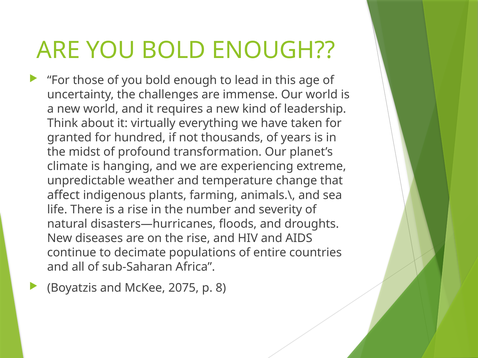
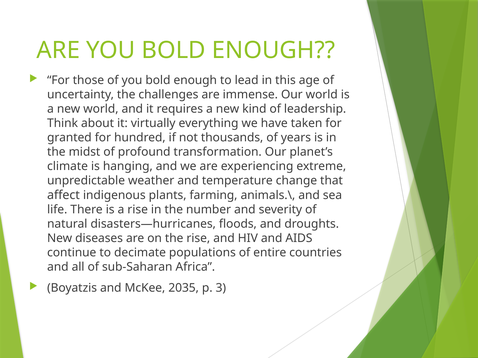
2075: 2075 -> 2035 (184, 288)
8: 8 -> 3 (221, 288)
